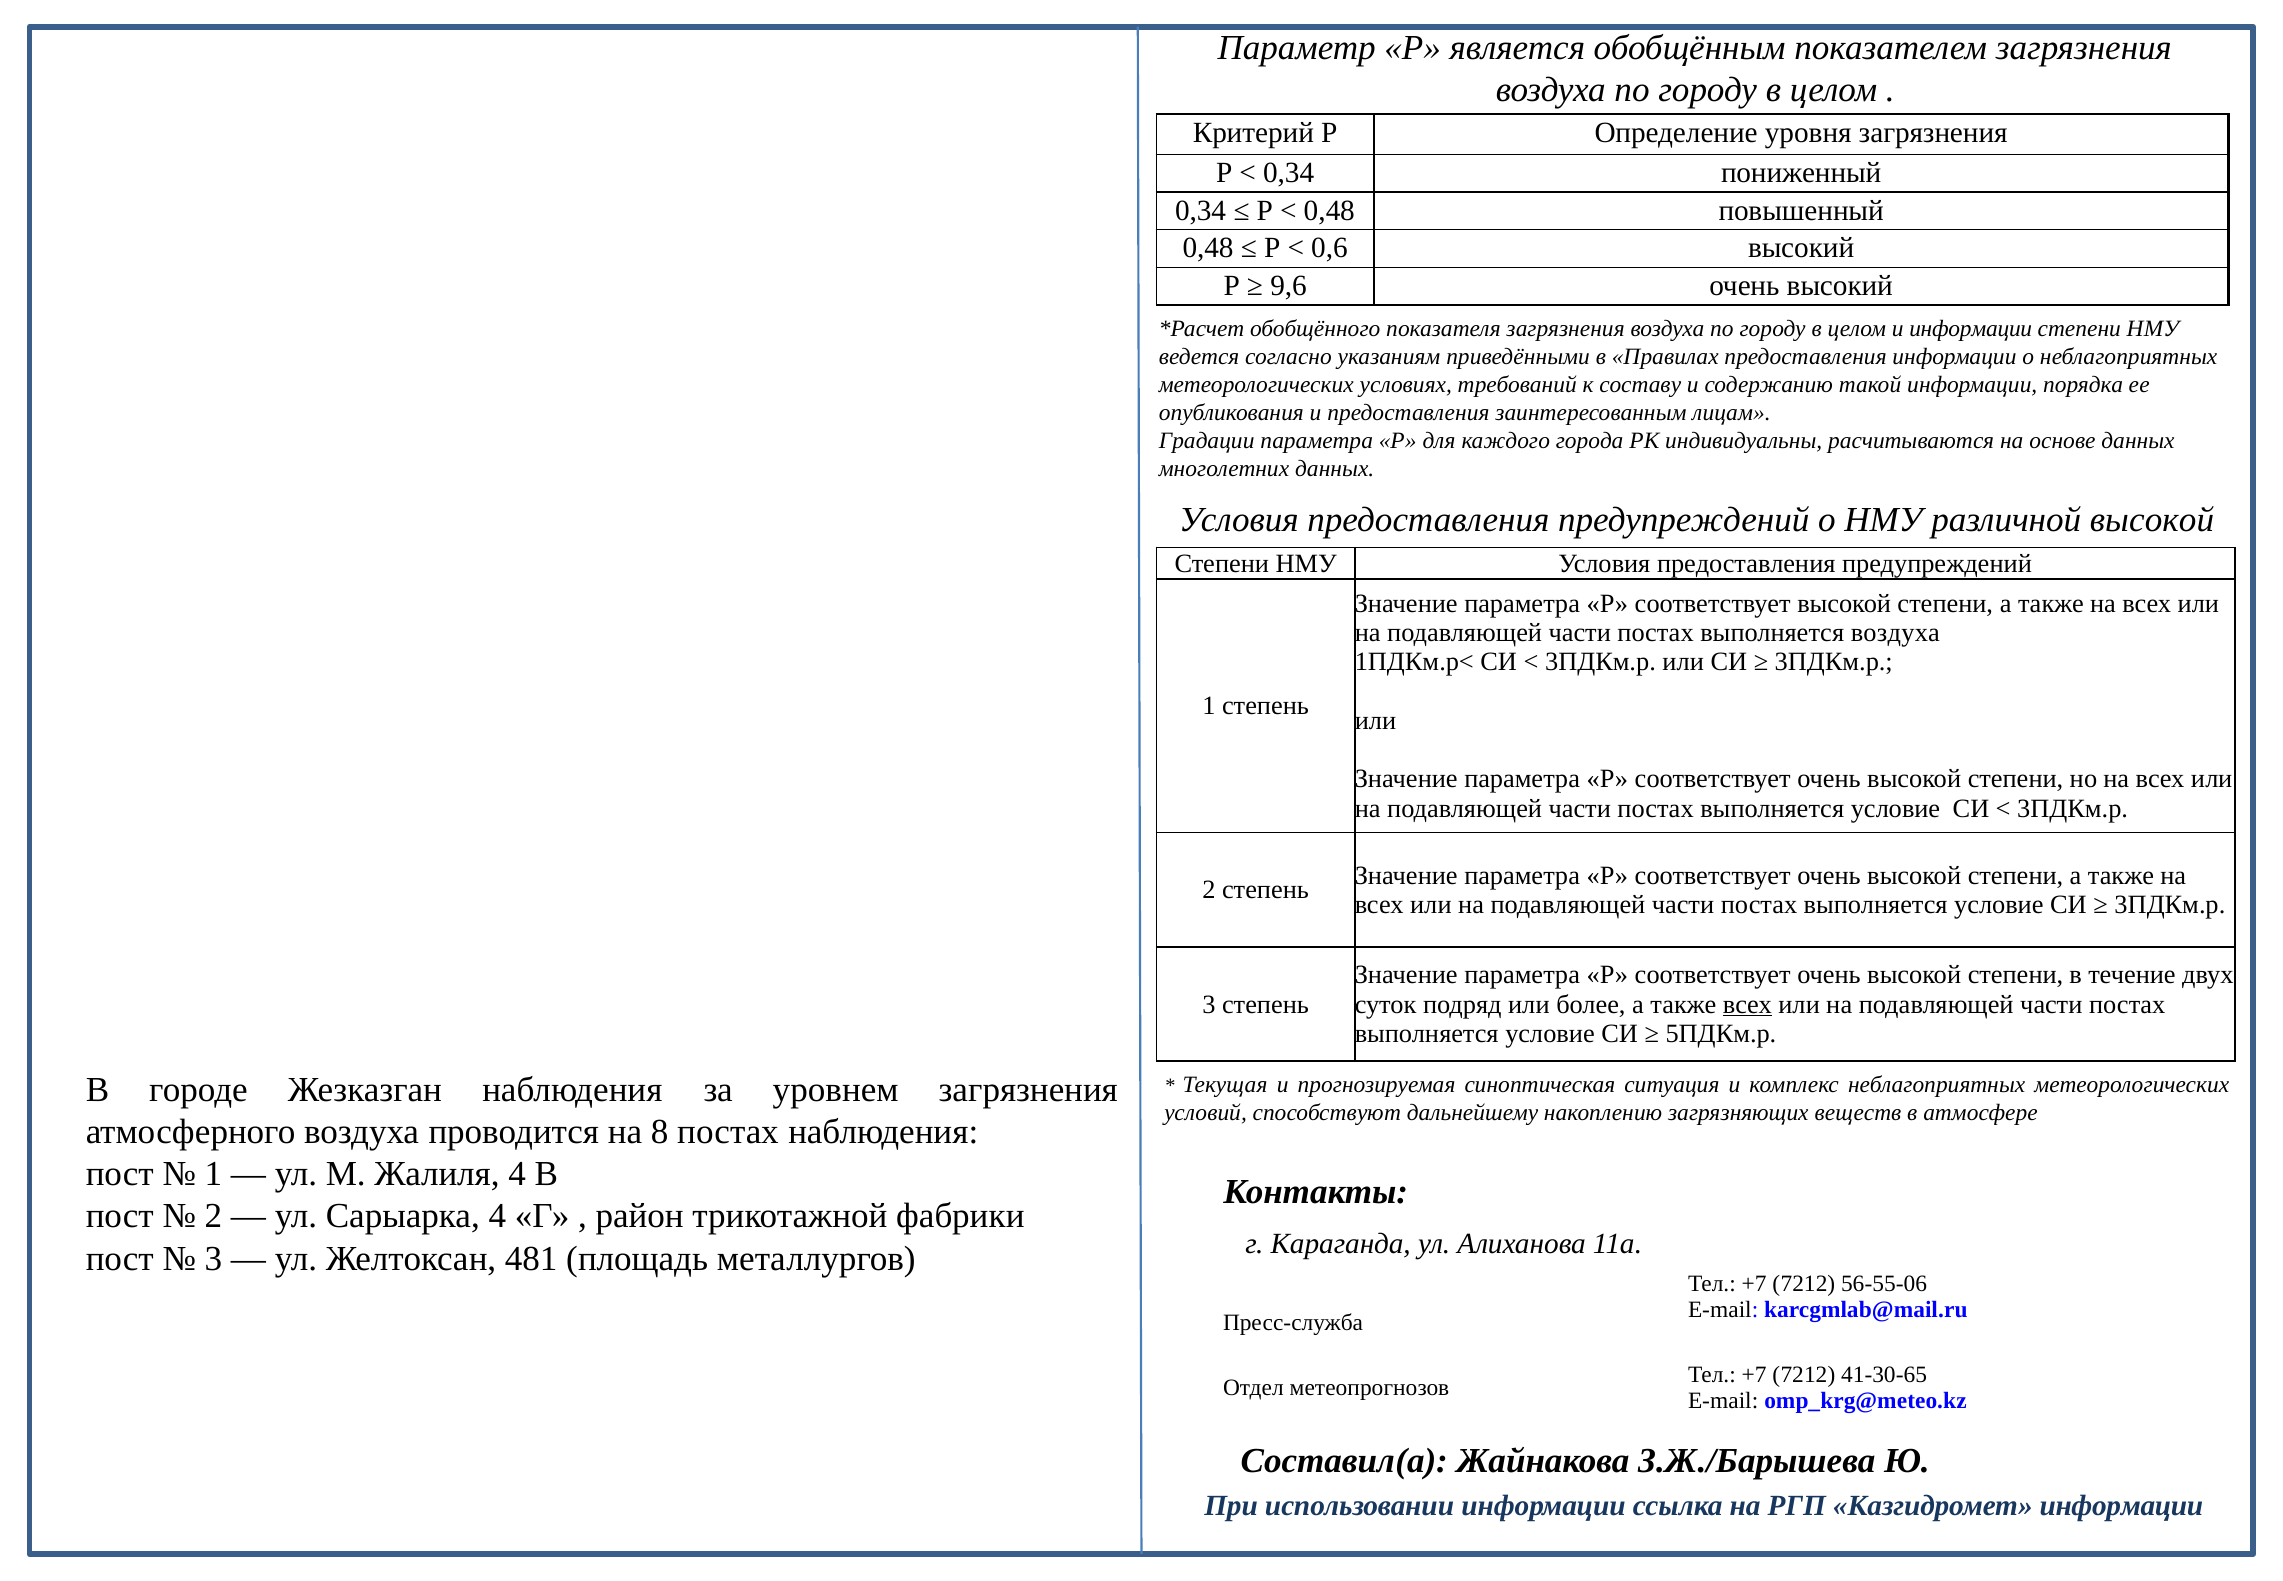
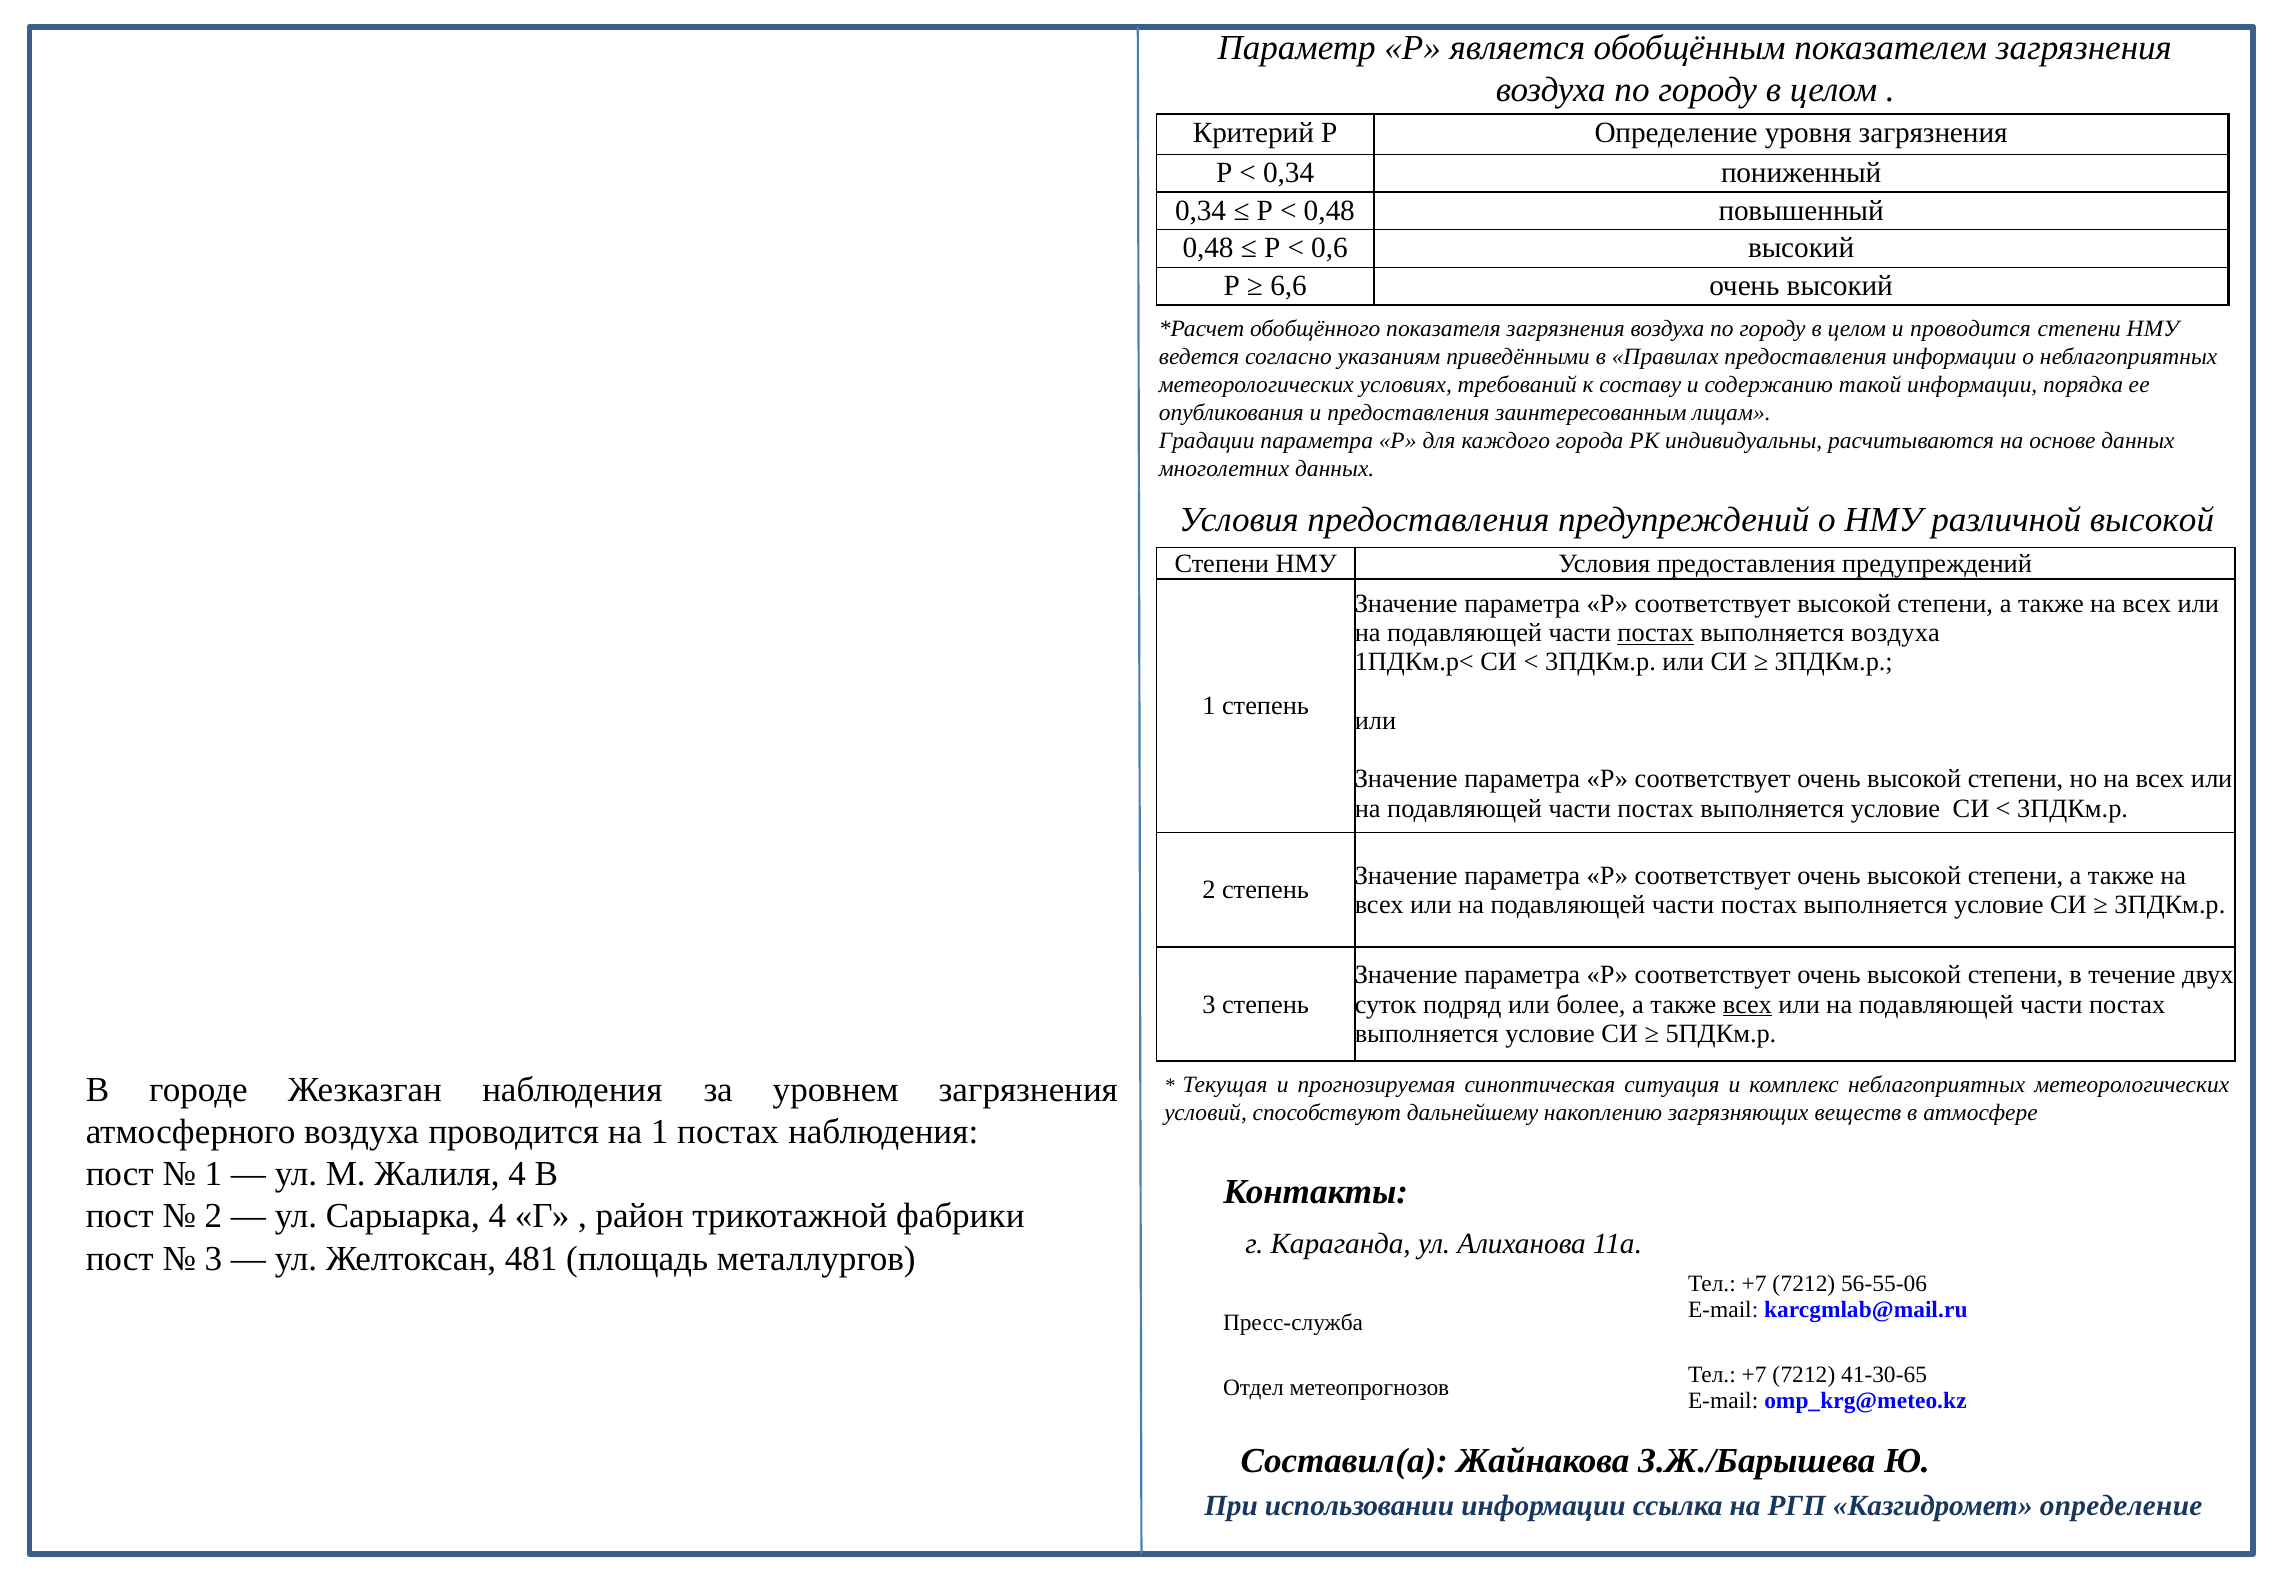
9,6: 9,6 -> 6,6 (1289, 286)
и информации: информации -> проводится (1970, 328)
постах underline: none -> present (1656, 633)
на 8: 8 -> 1 (660, 1132)
Казгидромет информации: информации -> определение (2121, 1505)
